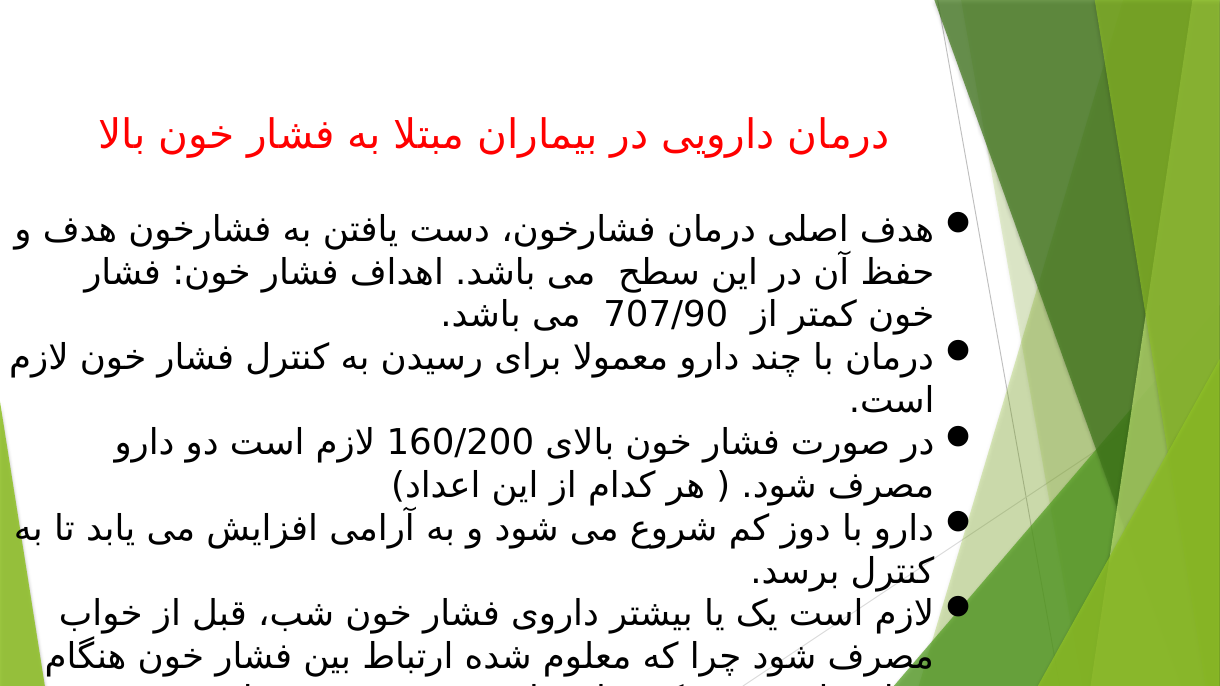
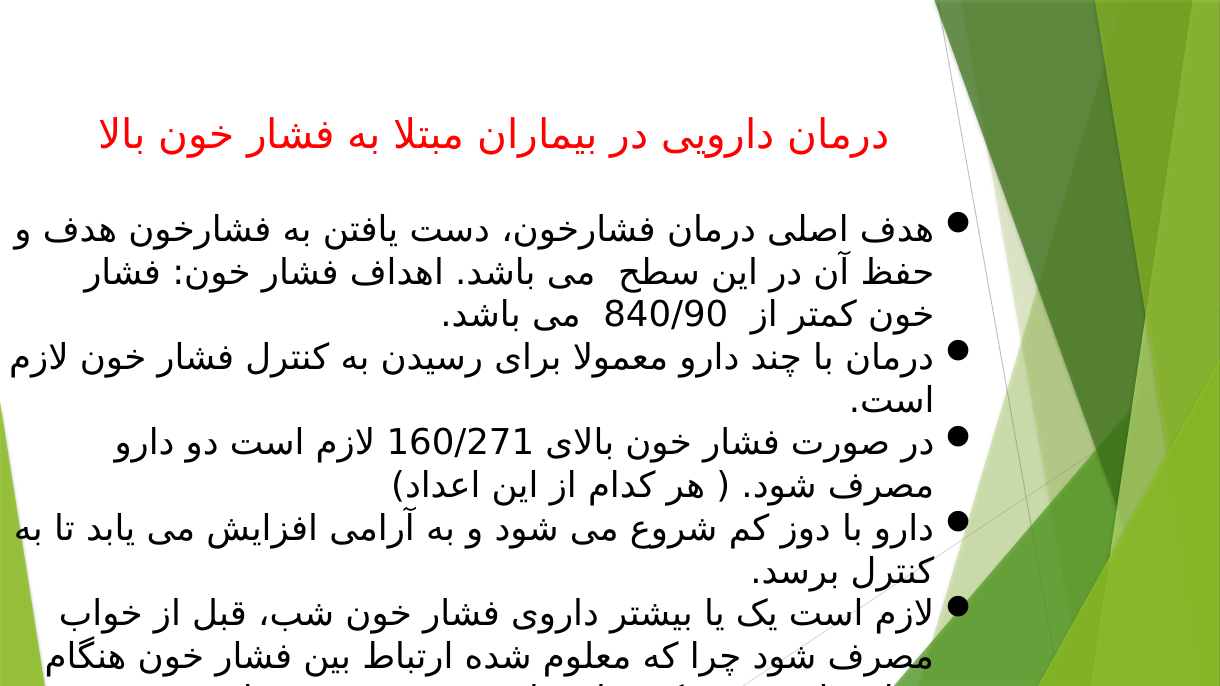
707/90: 707/90 -> 840/90 (666, 315)
160/200: 160/200 -> 160/271 (460, 443)
